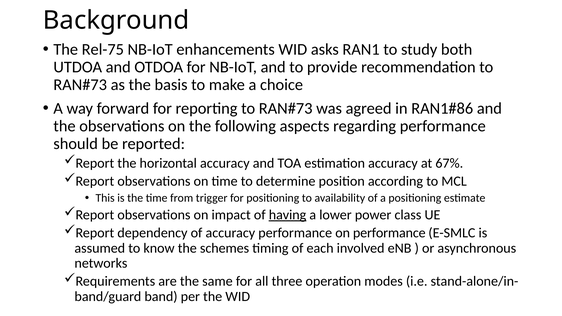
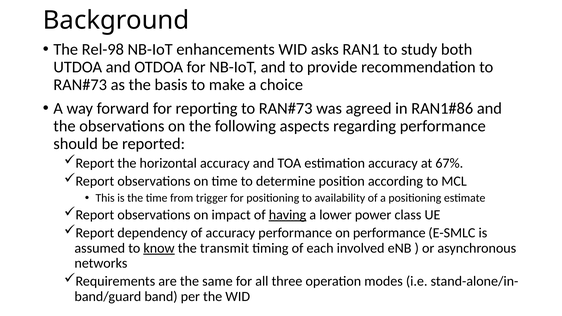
Rel-75: Rel-75 -> Rel-98 (103, 49)
know underline: none -> present (159, 248)
schemes: schemes -> transmit (224, 248)
